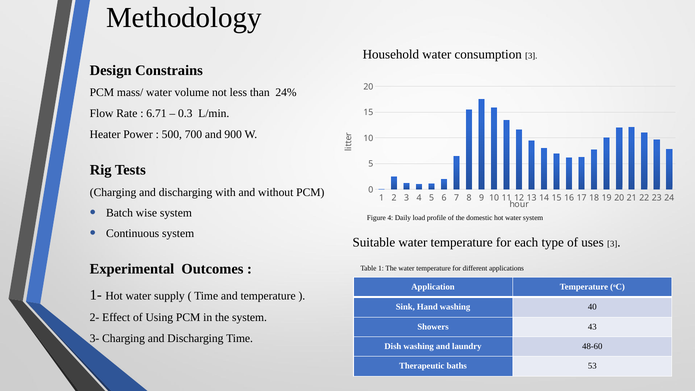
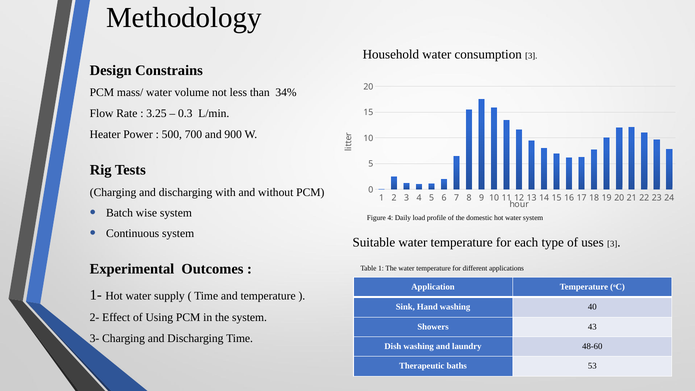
24%: 24% -> 34% (286, 93)
6.71: 6.71 -> 3.25 (156, 113)
